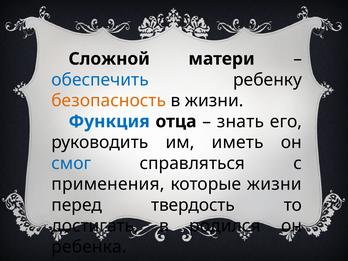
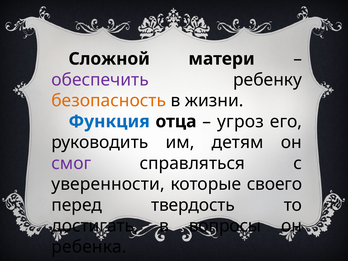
обеспечить colour: blue -> purple (100, 80)
знать: знать -> угроз (240, 122)
иметь: иметь -> детям (238, 142)
смог colour: blue -> purple (71, 163)
применения: применения -> уверенности (108, 184)
которые жизни: жизни -> своего (275, 184)
родился: родился -> вопросы (225, 226)
